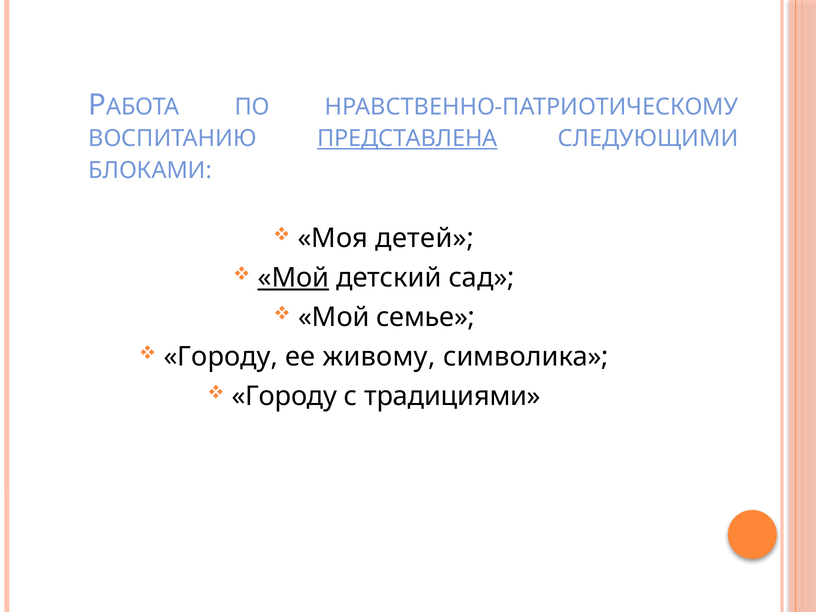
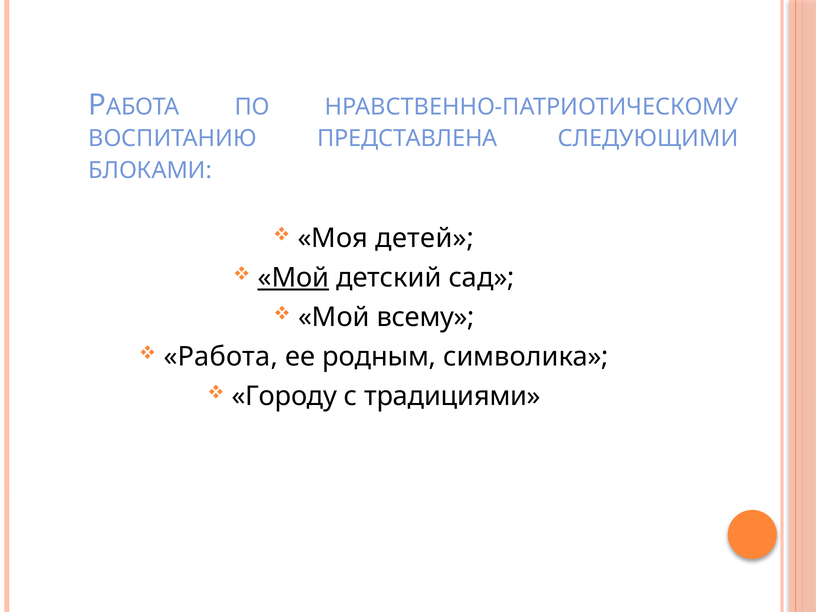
ПРЕДСТАВЛЕНА underline: present -> none (407, 139)
семье: семье -> всему (426, 317)
Городу: Городу -> Работа (221, 357)
живому: живому -> родным (379, 357)
